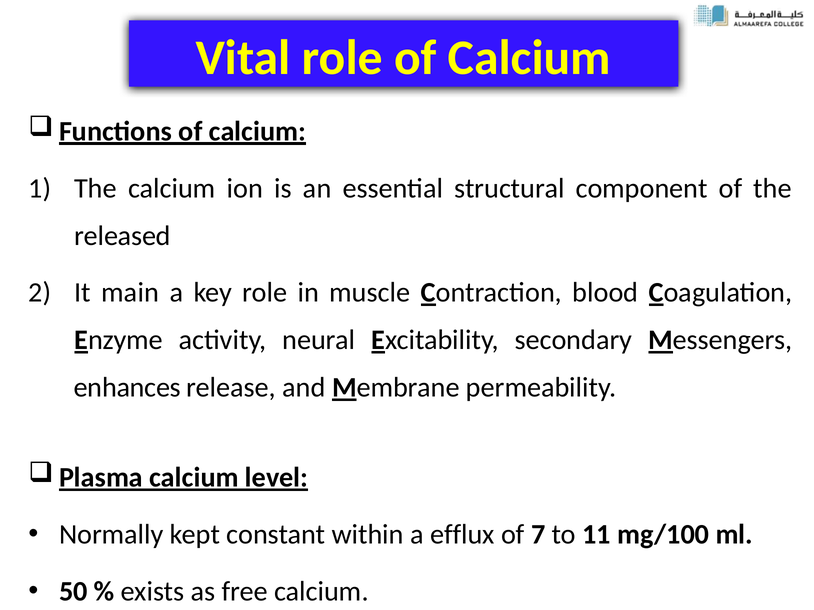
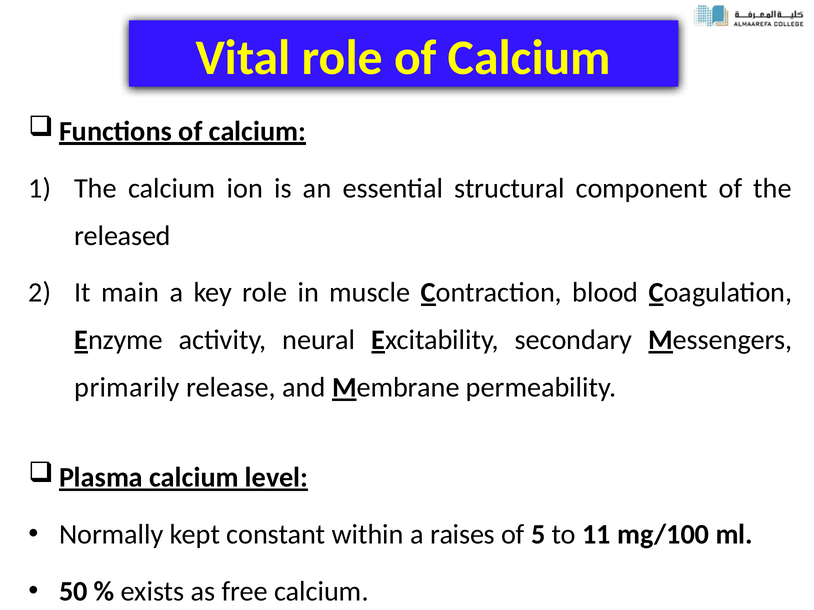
enhances: enhances -> primarily (127, 388)
efflux: efflux -> raises (462, 535)
7: 7 -> 5 (538, 535)
